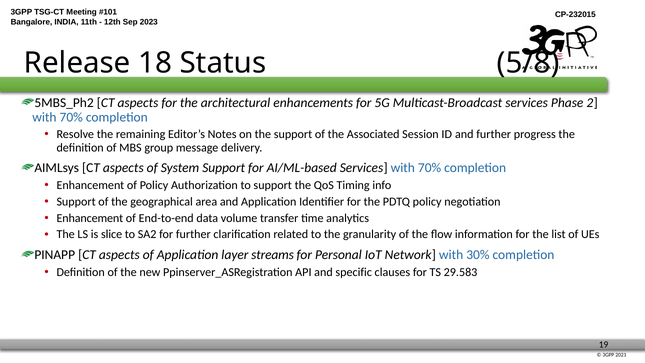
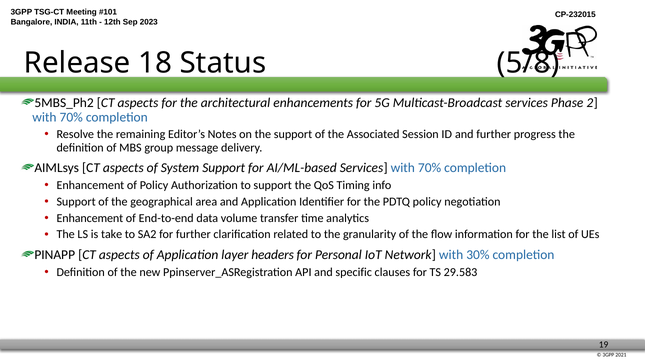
slice: slice -> take (112, 234)
streams: streams -> headers (273, 255)
